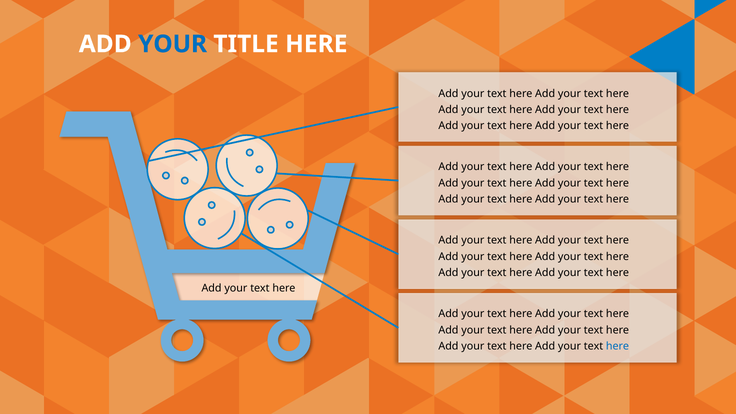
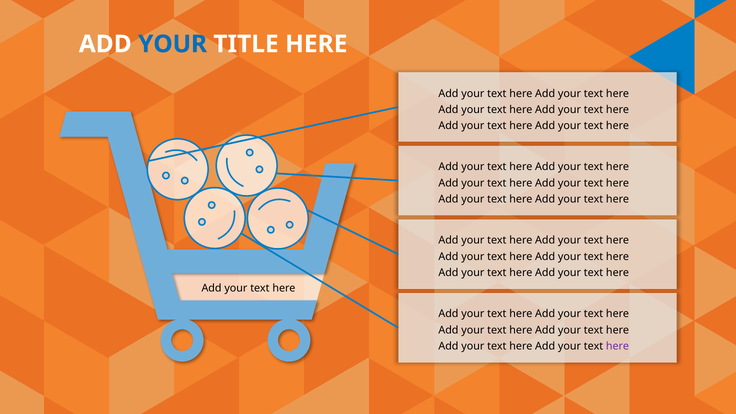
here colour: blue -> purple (617, 346)
